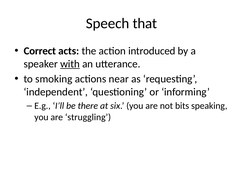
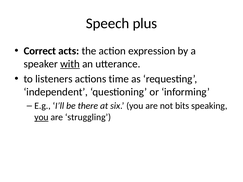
that: that -> plus (145, 24)
introduced: introduced -> expression (152, 51)
smoking: smoking -> listeners (54, 79)
near: near -> time (119, 79)
you underline: none -> present (41, 117)
